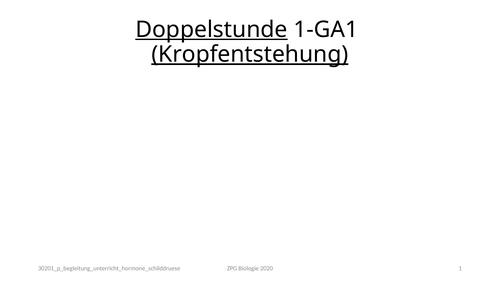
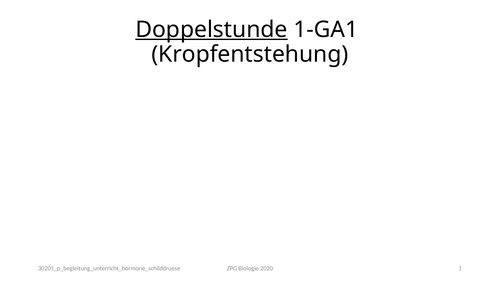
Kropfentstehung underline: present -> none (250, 54)
